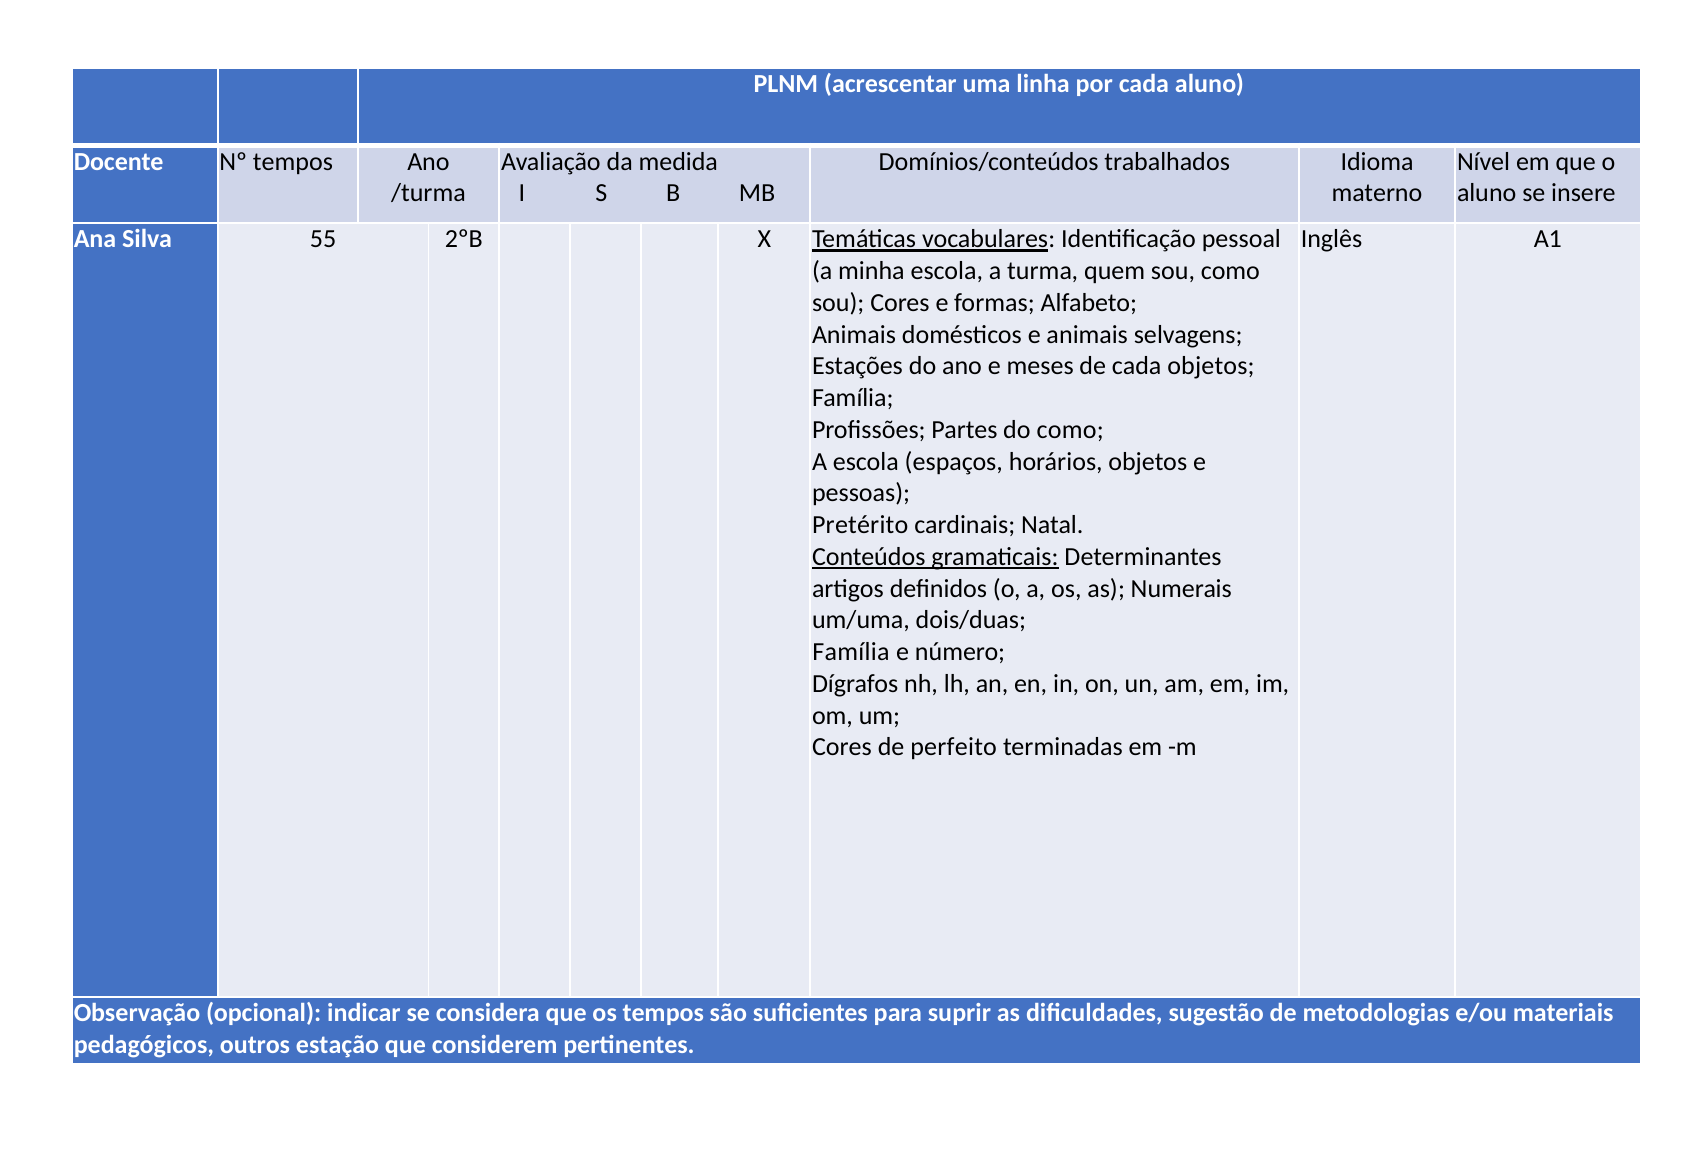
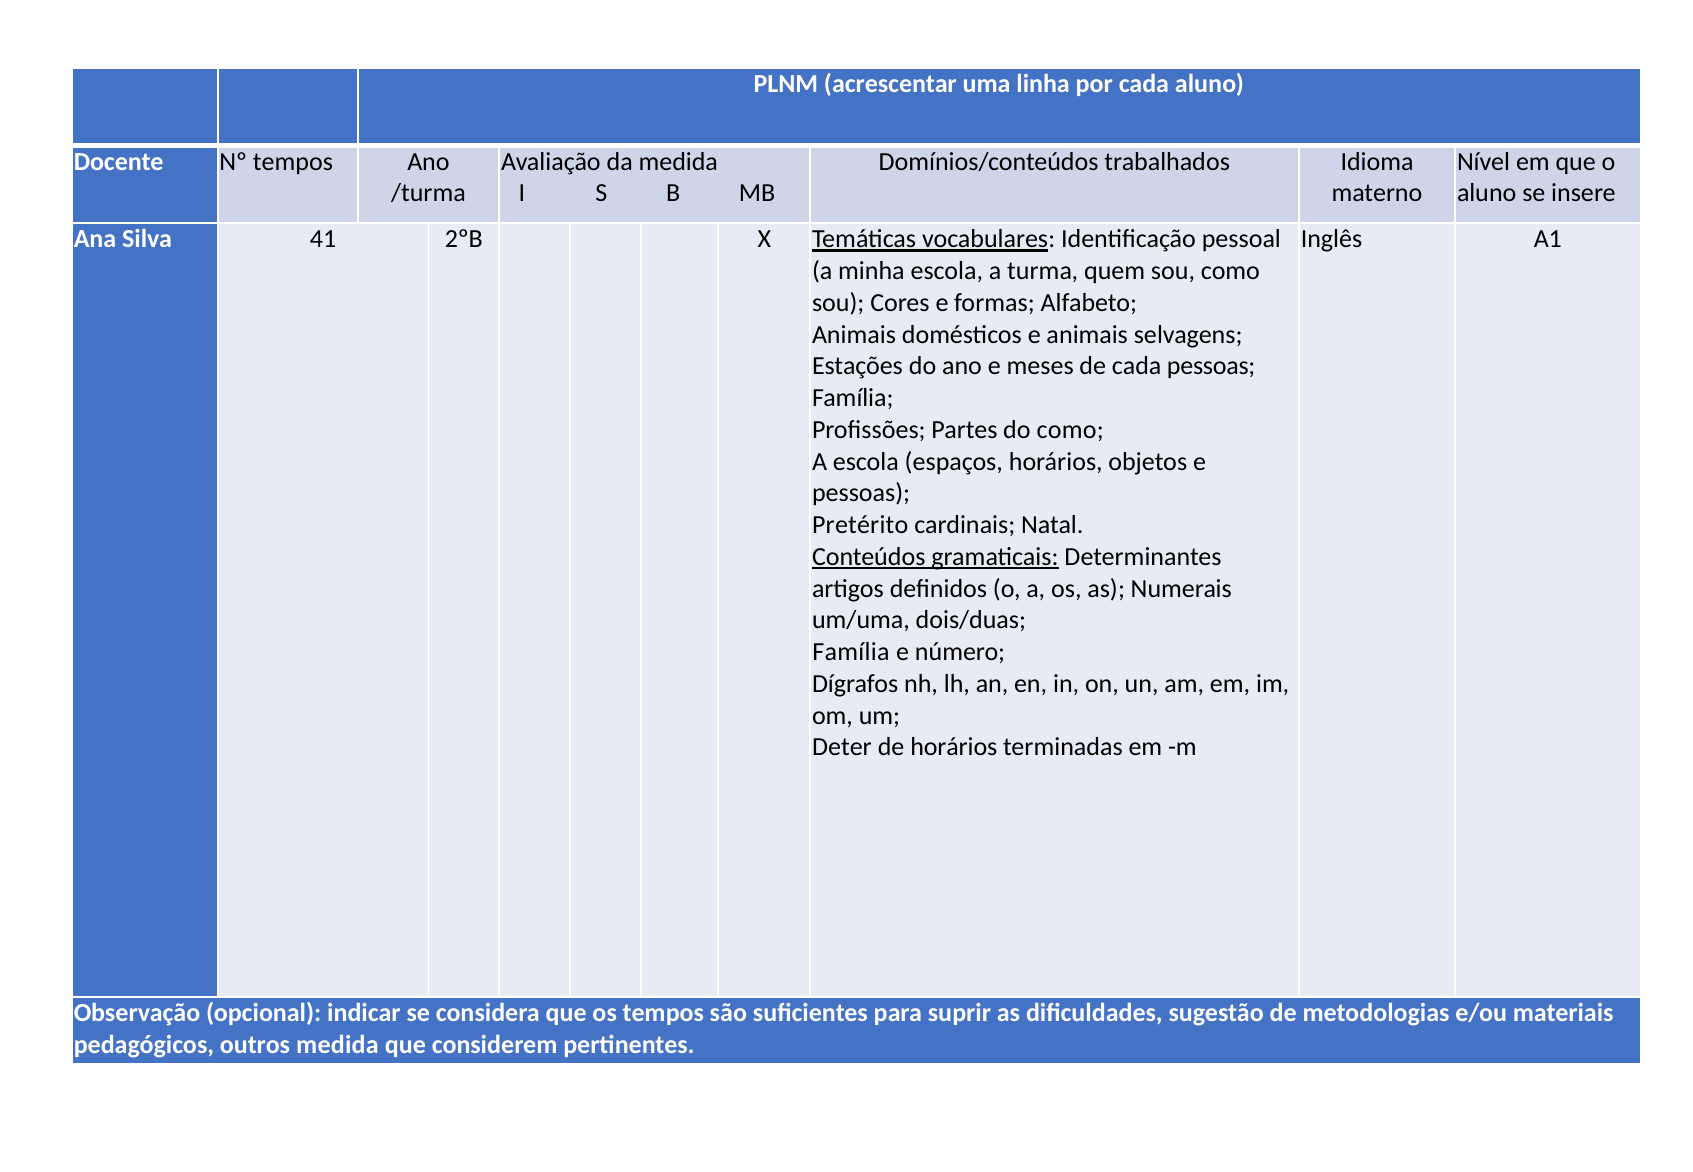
55: 55 -> 41 (323, 239)
cada objetos: objetos -> pessoas (1211, 366)
Cores: Cores -> Deter (842, 747)
de perfeito: perfeito -> horários (954, 747)
outros estação: estação -> medida (337, 1045)
